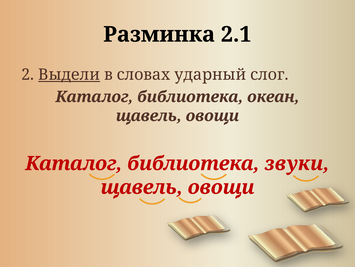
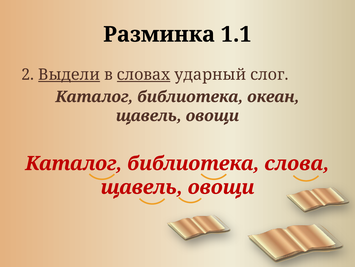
2.1: 2.1 -> 1.1 (236, 34)
словах underline: none -> present (144, 74)
звуки: звуки -> слова (297, 163)
